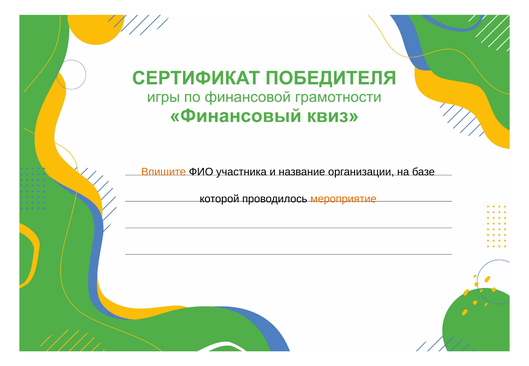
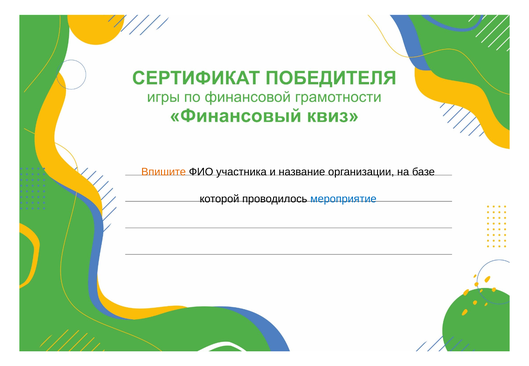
мероприятие colour: orange -> blue (343, 199)
